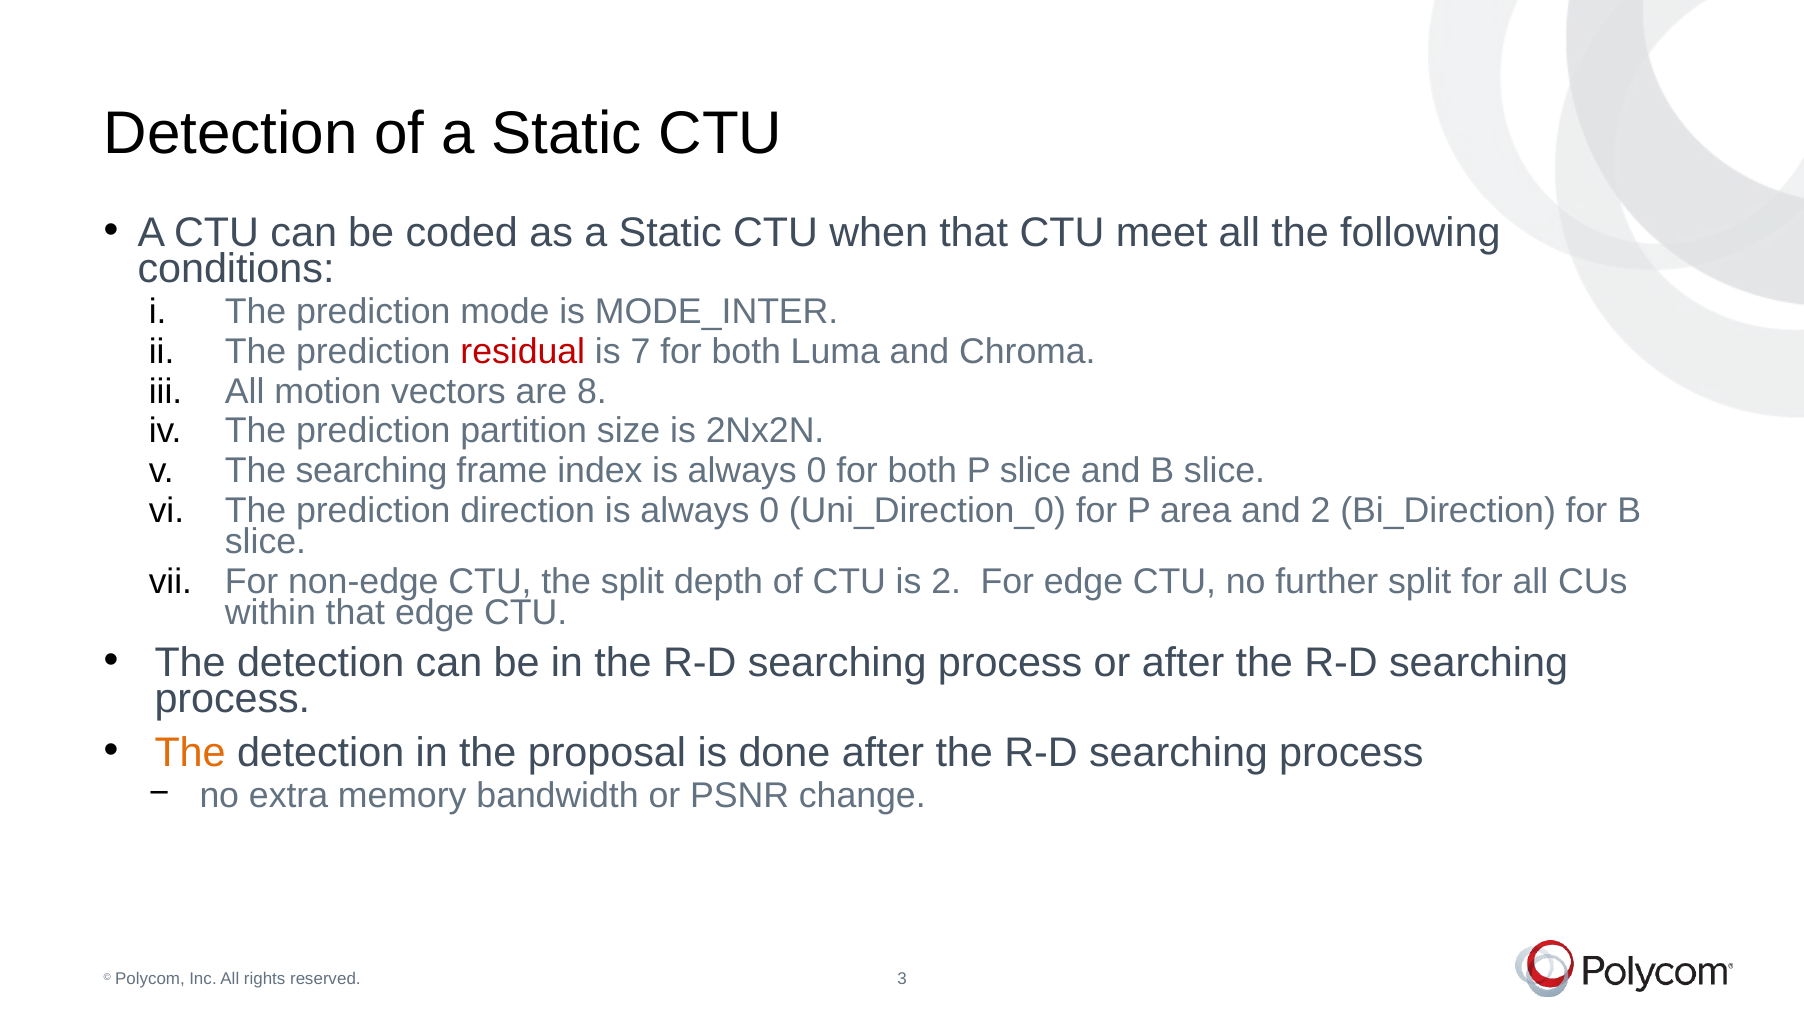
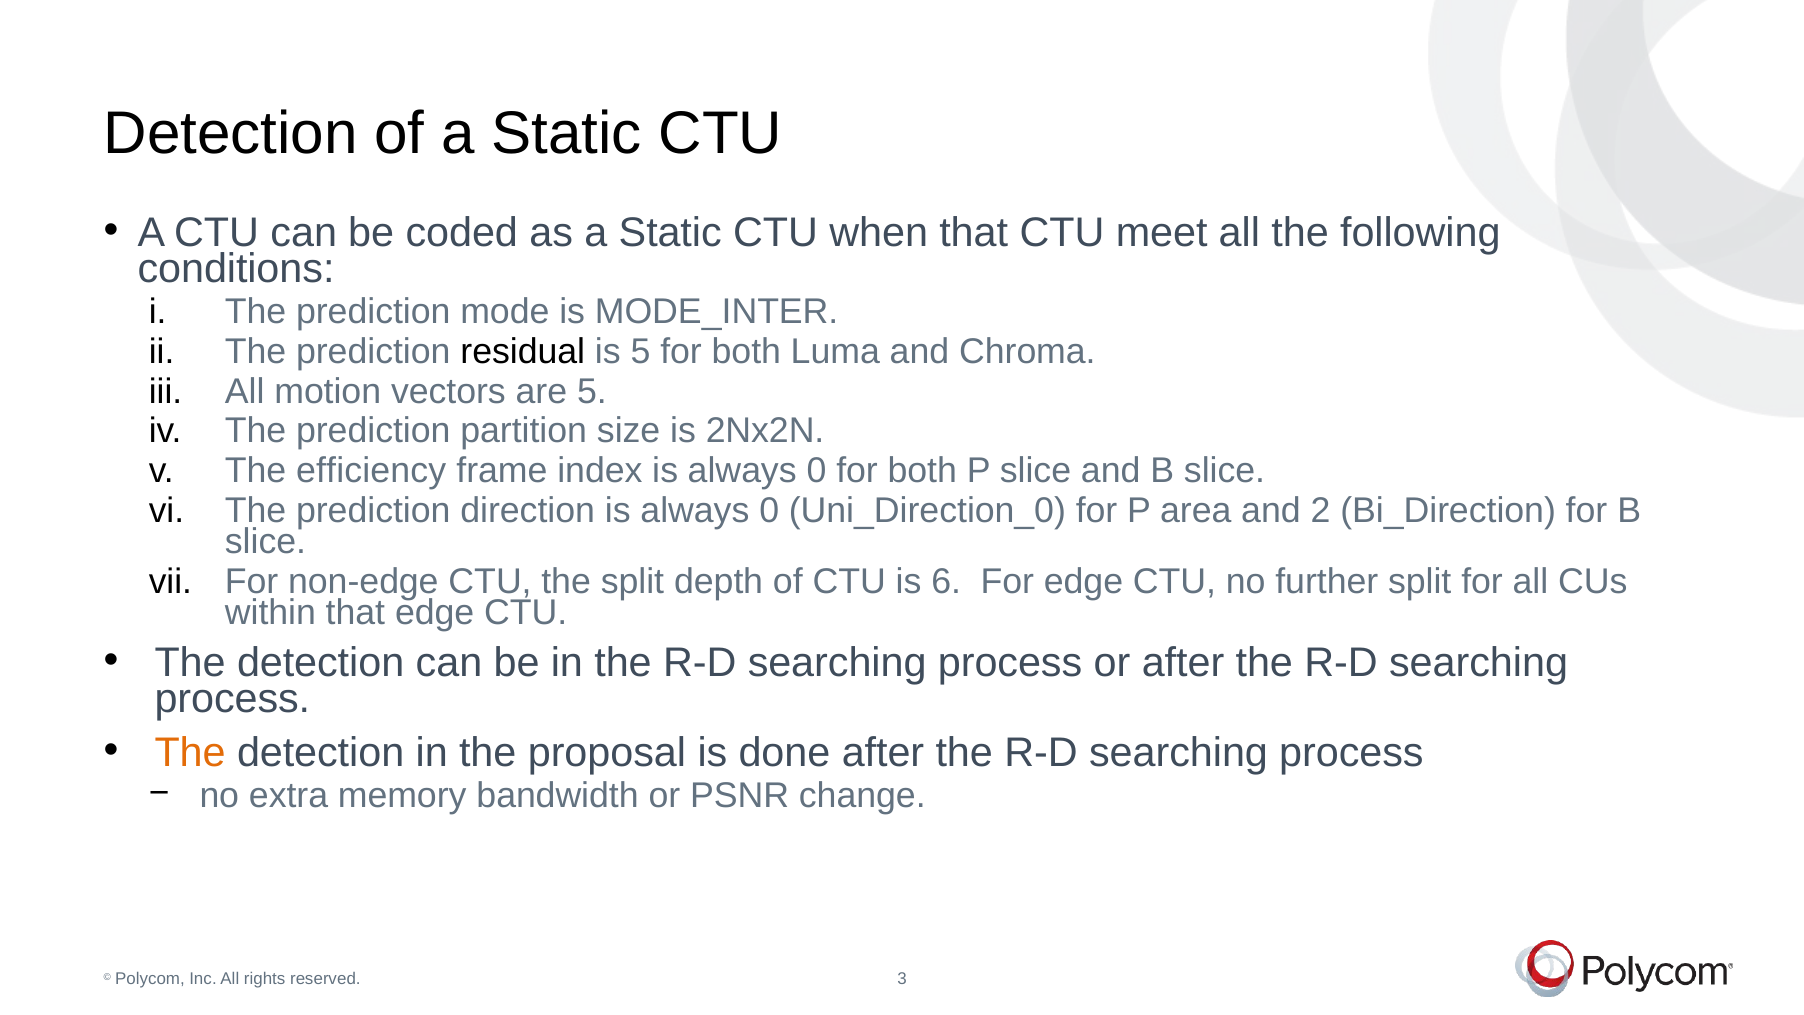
residual colour: red -> black (523, 351)
is 7: 7 -> 5 (640, 351)
are 8: 8 -> 5 (592, 391)
The searching: searching -> efficiency (371, 471)
is 2: 2 -> 6 (946, 582)
